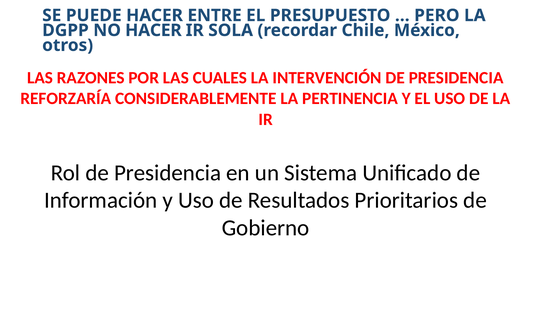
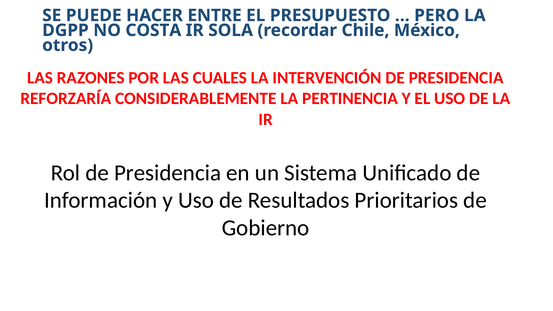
NO HACER: HACER -> COSTA (153, 30)
